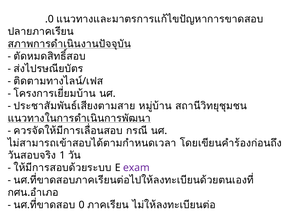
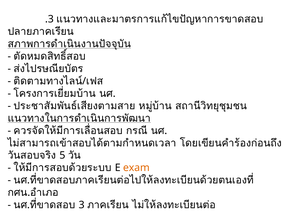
.0: .0 -> .3 (49, 19)
1: 1 -> 5 (62, 155)
exam colour: purple -> orange (136, 168)
0: 0 -> 3 (82, 205)
